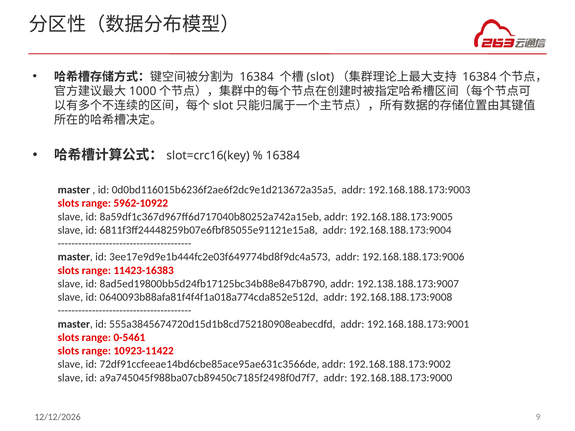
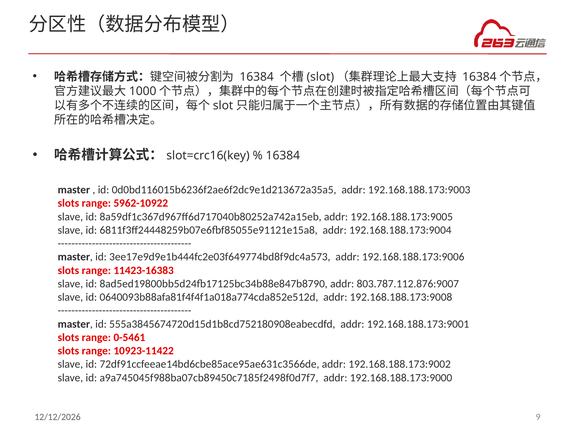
192.138.188.173:9007: 192.138.188.173:9007 -> 803.787.112.876:9007 (408, 284)
